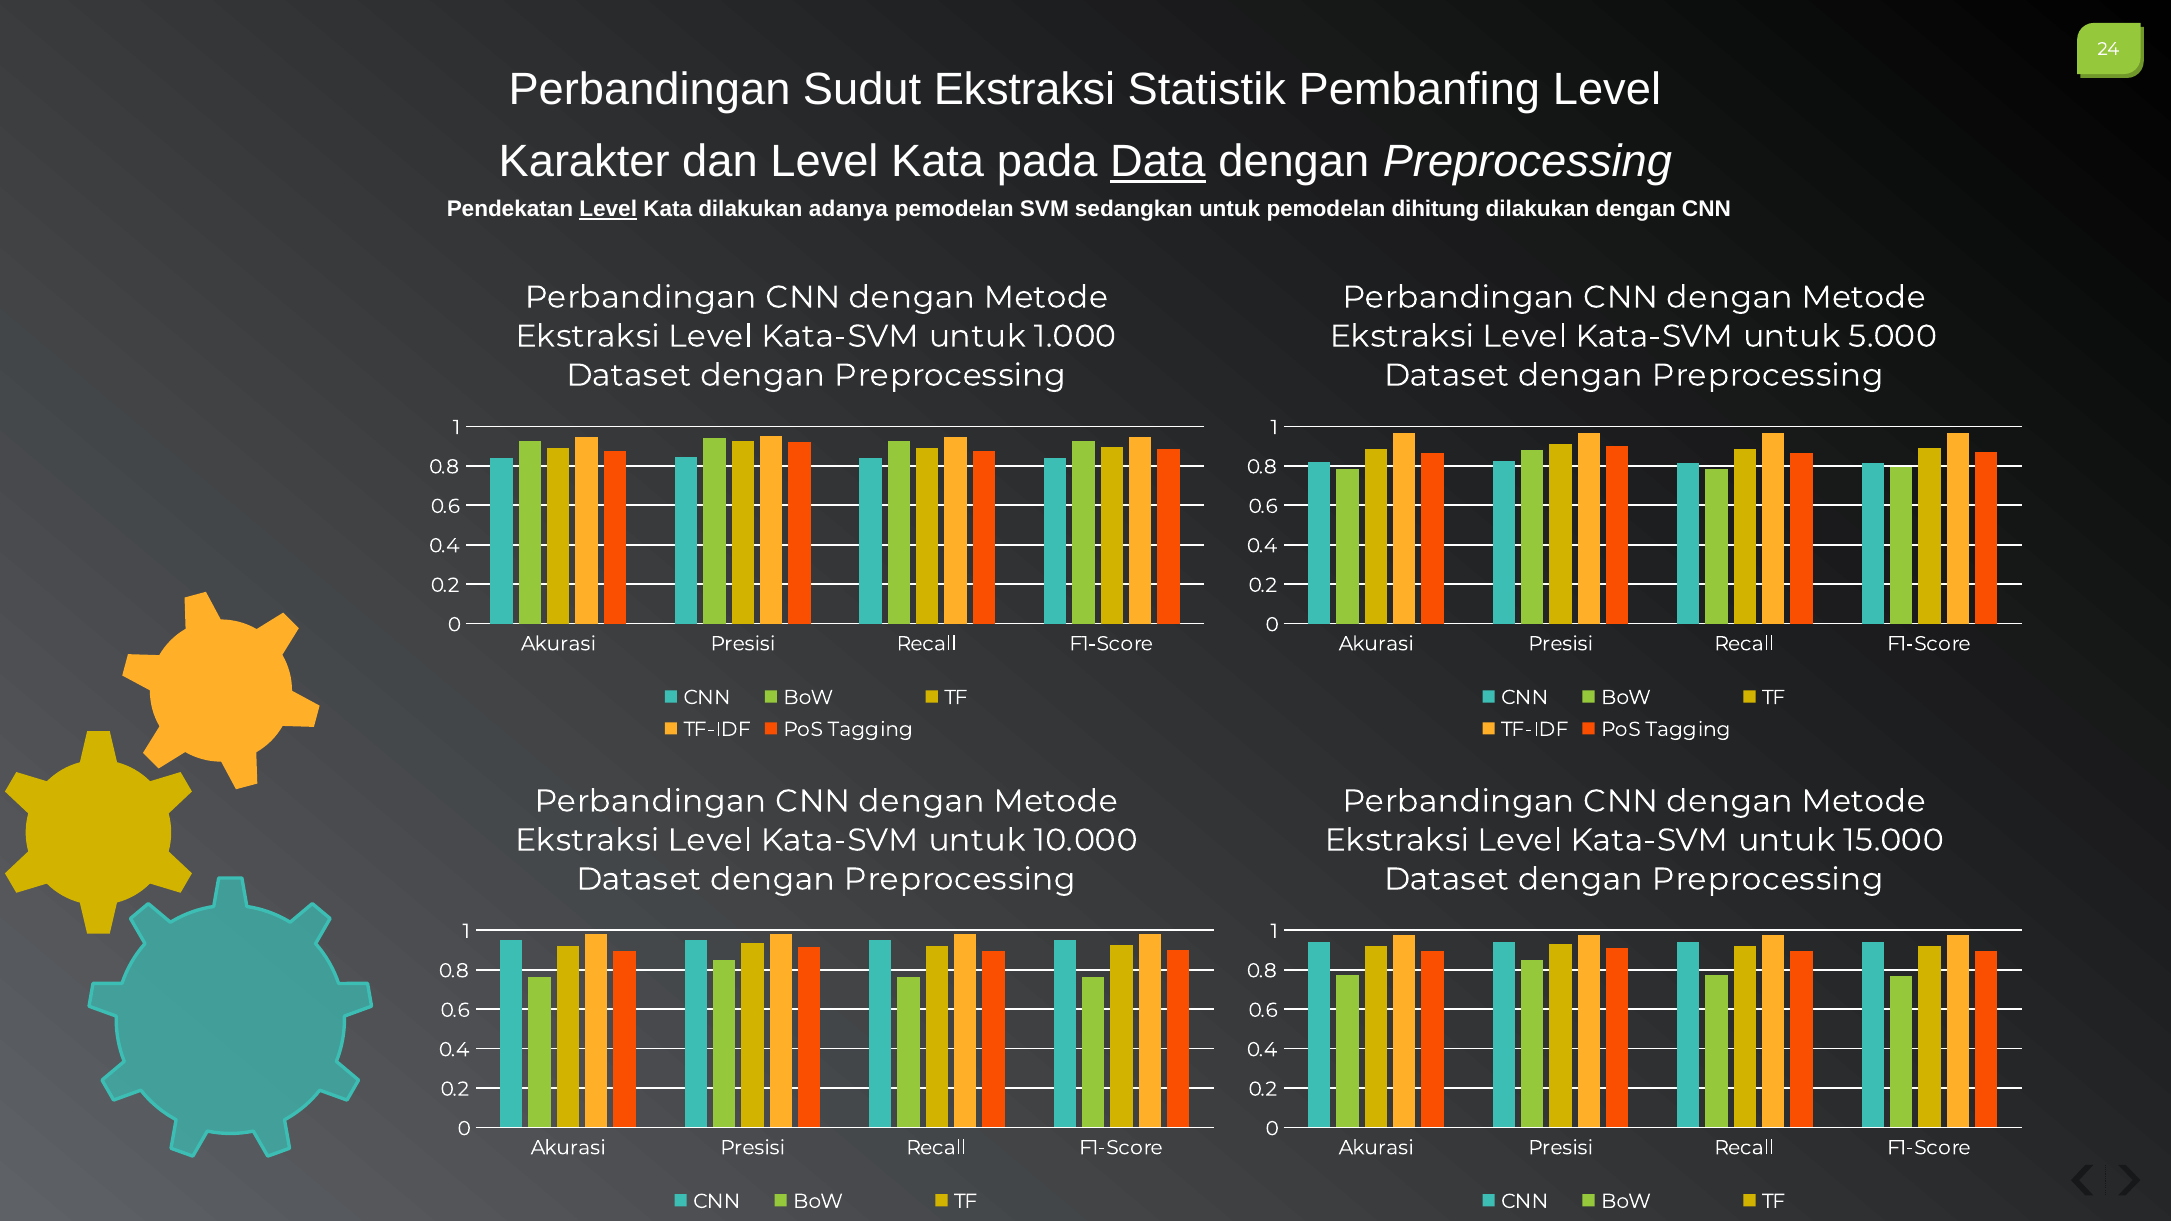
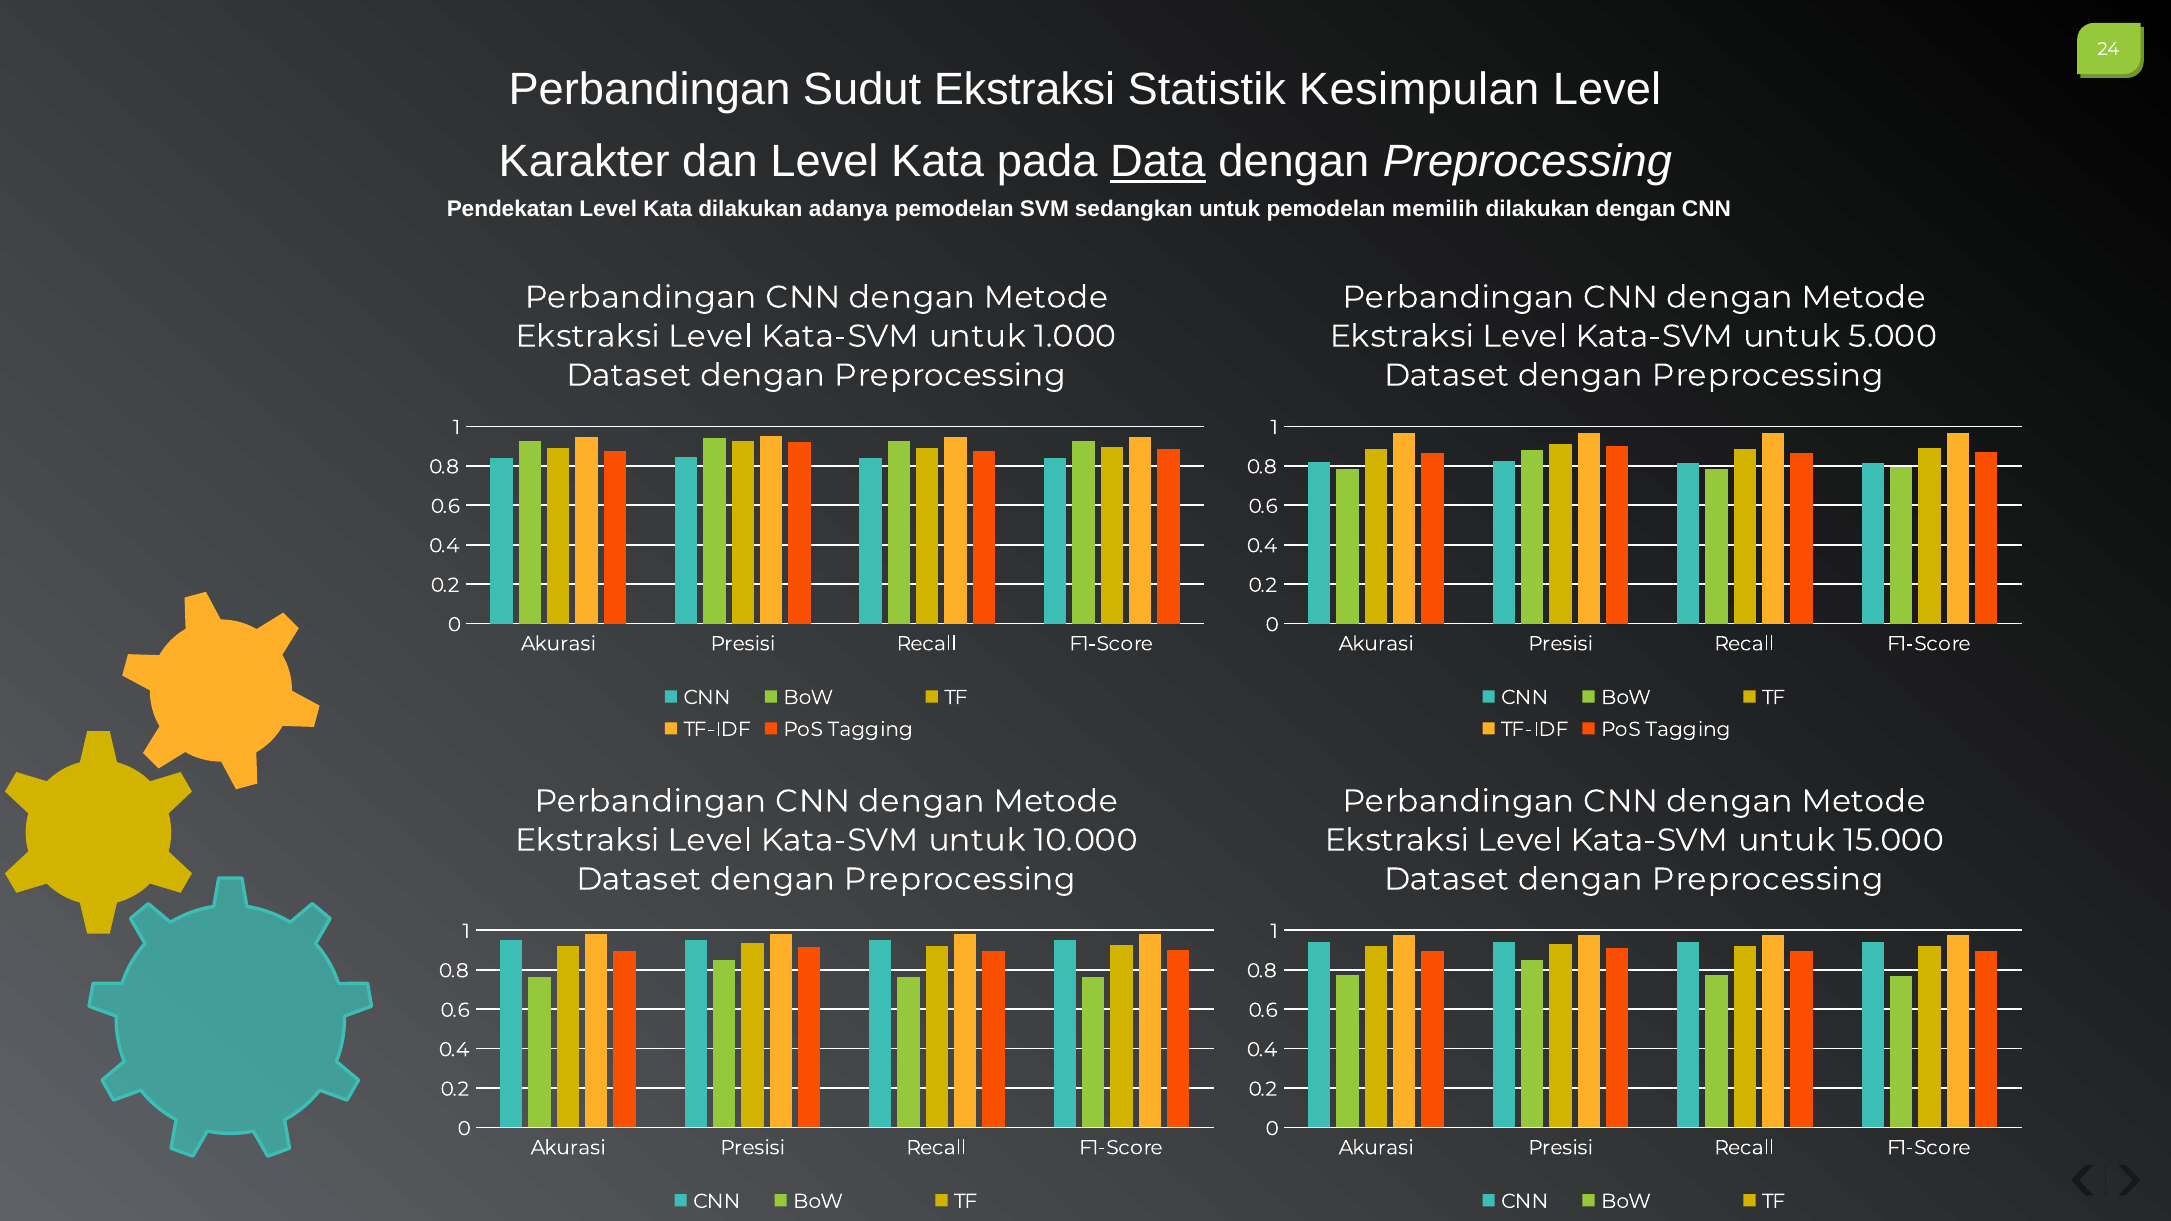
Pembanfing: Pembanfing -> Kesimpulan (1419, 89)
Level underline: present -> none (608, 209)
dihitung: dihitung -> memilih (1435, 209)
